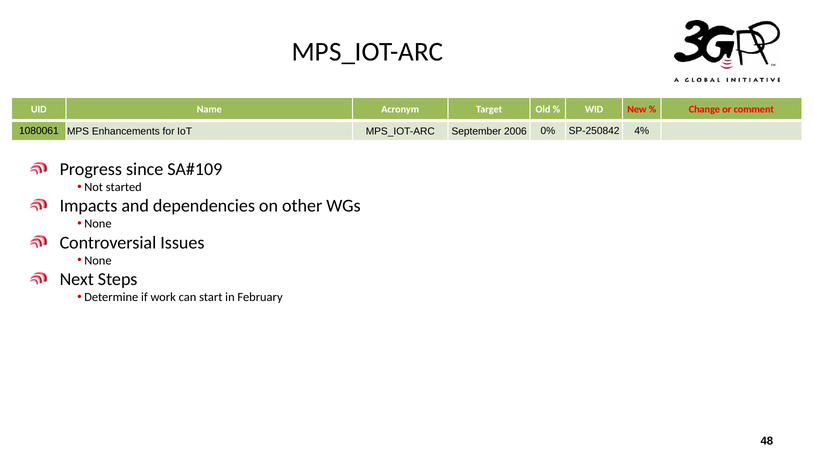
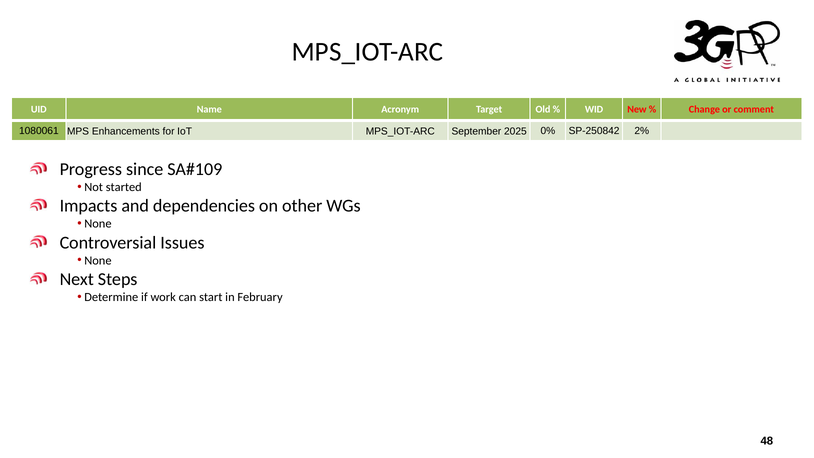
2006: 2006 -> 2025 (515, 131)
4%: 4% -> 2% (642, 131)
